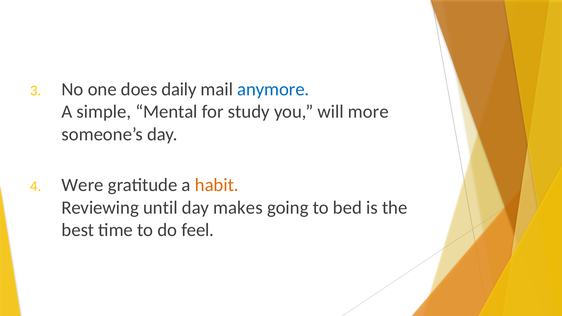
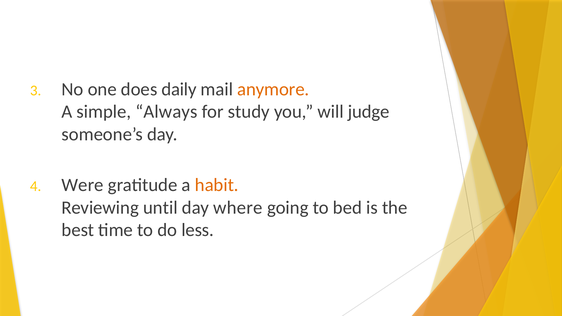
anymore colour: blue -> orange (273, 89)
Mental: Mental -> Always (166, 112)
more: more -> judge (369, 112)
makes: makes -> where (238, 208)
feel: feel -> less (198, 230)
